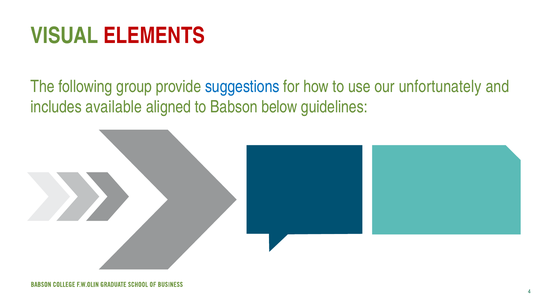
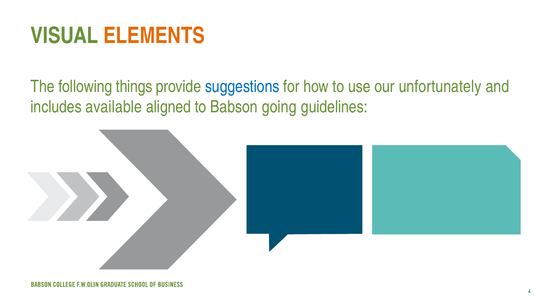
ELEMENTS colour: red -> orange (154, 36)
group: group -> things (134, 87)
below: below -> going (279, 107)
